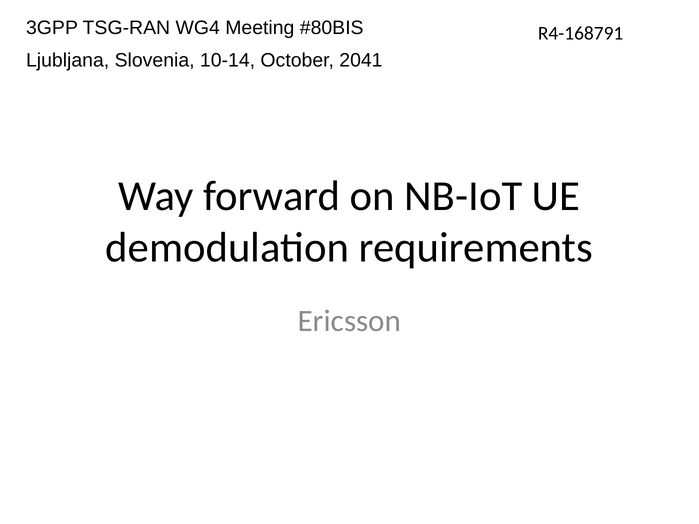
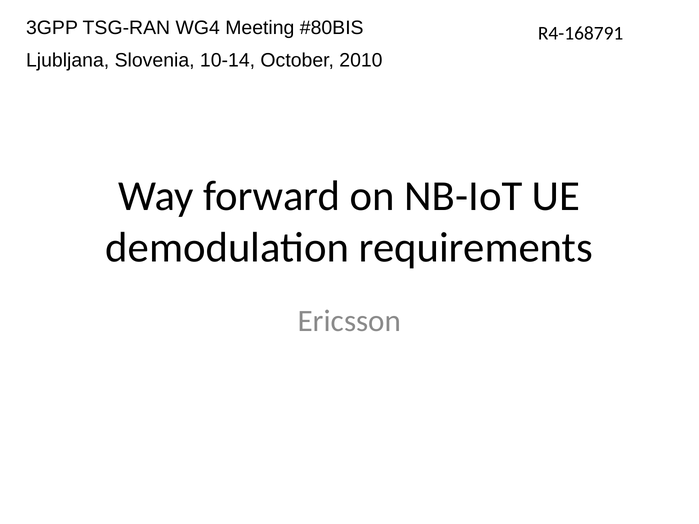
2041: 2041 -> 2010 (361, 60)
